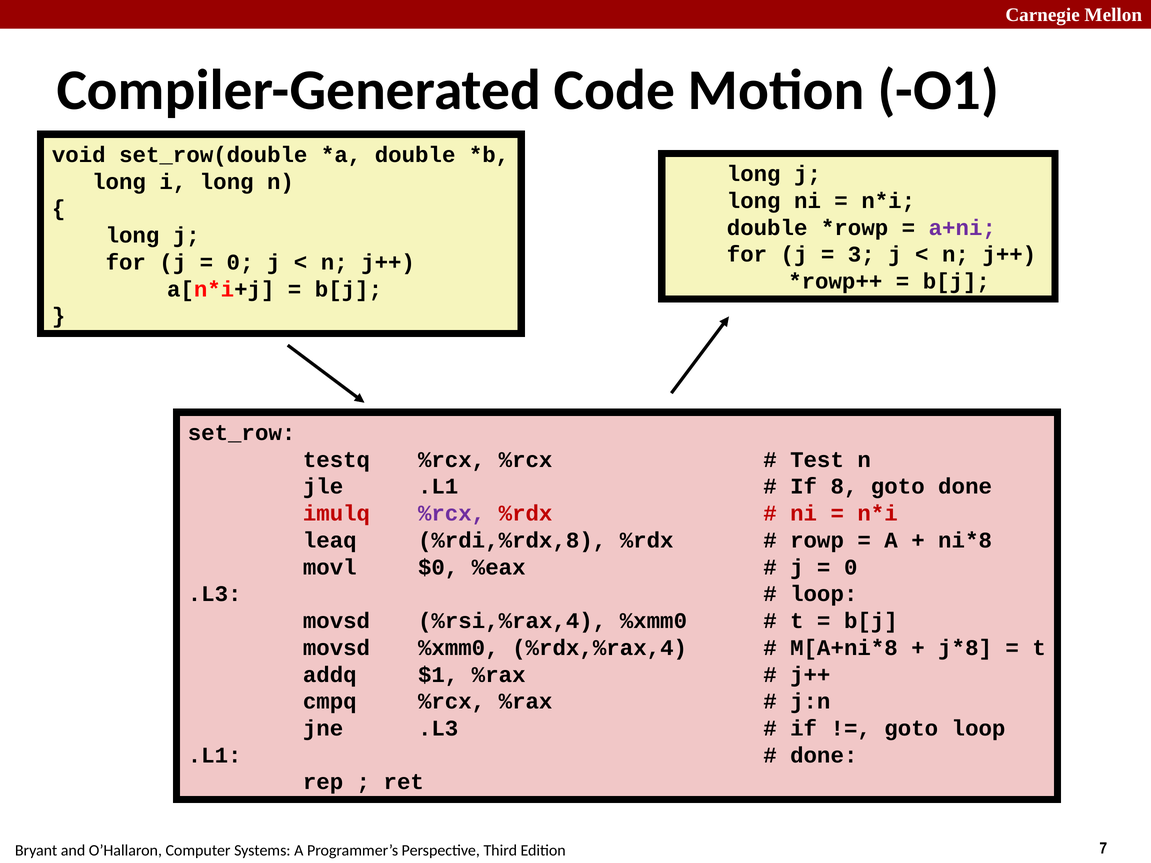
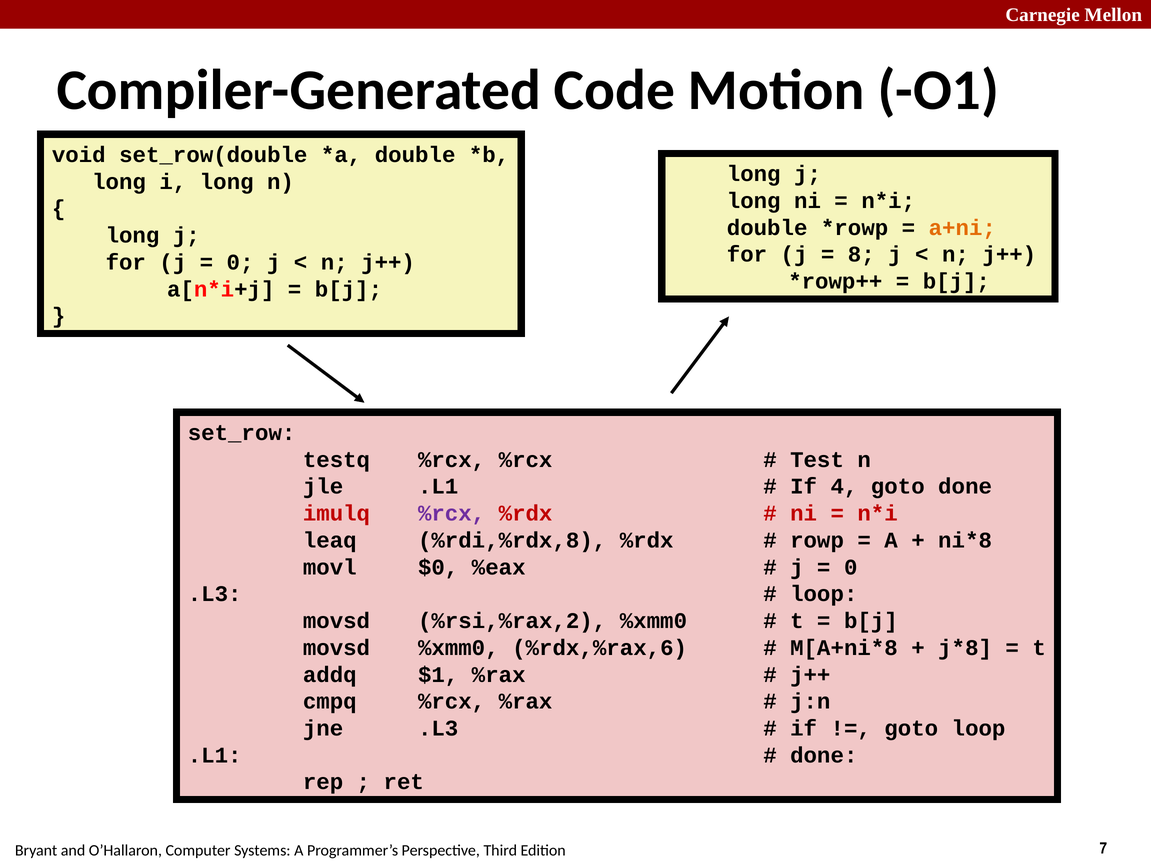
a+ni colour: purple -> orange (962, 228)
3: 3 -> 8 (861, 255)
8: 8 -> 4 (844, 487)
%rsi,%rax,4: %rsi,%rax,4 -> %rsi,%rax,2 (512, 621)
%rdx,%rax,4: %rdx,%rax,4 -> %rdx,%rax,6 (600, 648)
